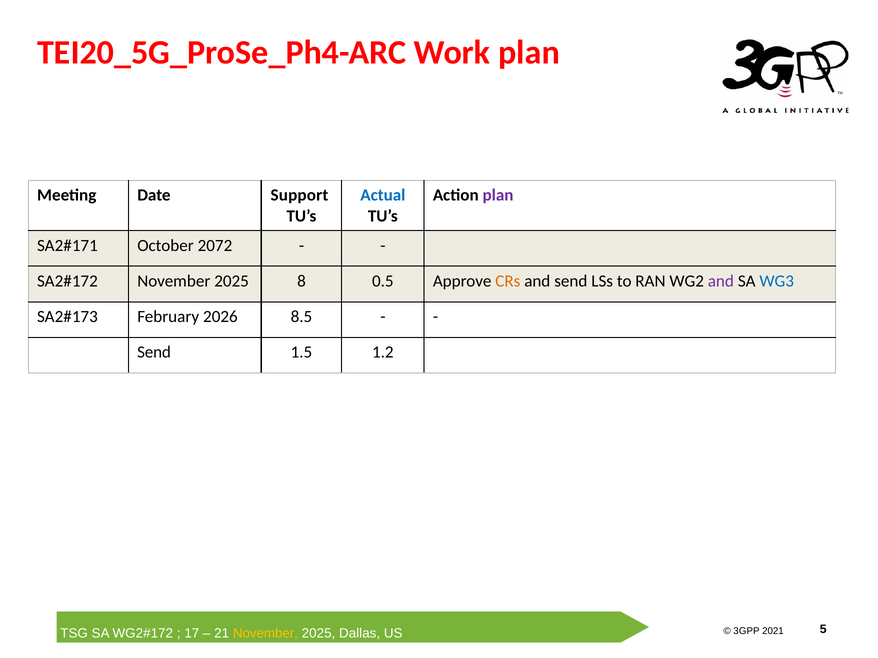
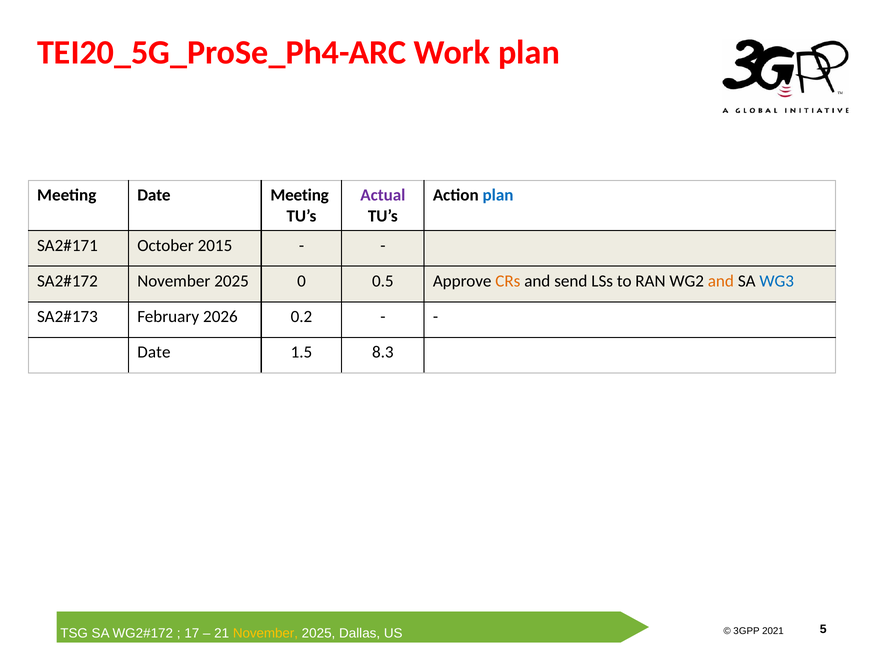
Date Support: Support -> Meeting (300, 195)
Actual colour: blue -> purple (383, 195)
plan colour: purple -> blue (498, 195)
2072: 2072 -> 2015 (215, 246)
8: 8 -> 0 (301, 281)
and colour: purple -> orange (721, 281)
8.5: 8.5 -> 0.2 (301, 317)
Send: Send -> Date (154, 353)
1.2: 1.2 -> 8.3 (383, 353)
